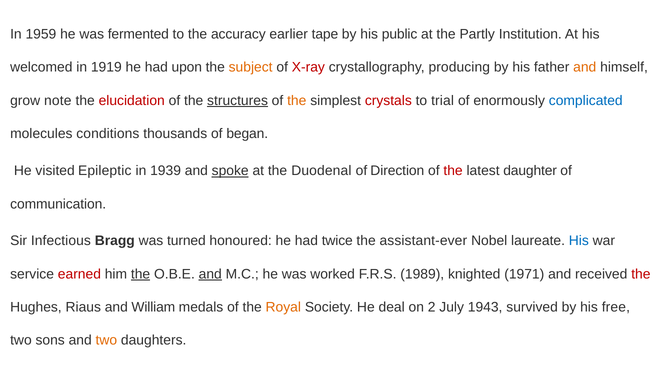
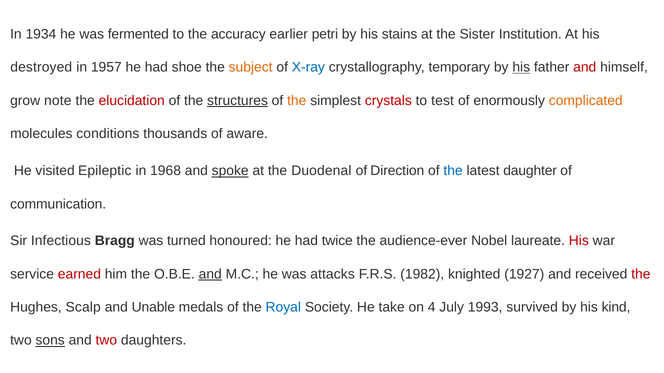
1959: 1959 -> 1934 (41, 34)
tape: tape -> petri (325, 34)
public: public -> stains (400, 34)
Partly: Partly -> Sister (477, 34)
welcomed: welcomed -> destroyed (41, 67)
1919: 1919 -> 1957 (106, 67)
upon: upon -> shoe (187, 67)
X-ray colour: red -> blue (308, 67)
producing: producing -> temporary (459, 67)
his underline: none -> present (521, 67)
and colour: orange -> red (585, 67)
trial: trial -> test (443, 101)
complicated colour: blue -> orange (586, 101)
began: began -> aware (247, 134)
1939: 1939 -> 1968 (166, 171)
the colour: red -> blue (453, 171)
assistant-ever: assistant-ever -> audience-ever (423, 241)
His colour: blue -> red (579, 241)
the underline: present -> none (141, 274)
worked: worked -> attacks (333, 274)
1989: 1989 -> 1982 (422, 274)
1971: 1971 -> 1927 (524, 274)
Riaus: Riaus -> Scalp (83, 308)
William: William -> Unable (153, 308)
Royal colour: orange -> blue (283, 308)
deal: deal -> take (392, 308)
2: 2 -> 4 (432, 308)
1943: 1943 -> 1993 (485, 308)
free: free -> kind (616, 308)
sons underline: none -> present (50, 341)
two colour: orange -> red (106, 341)
